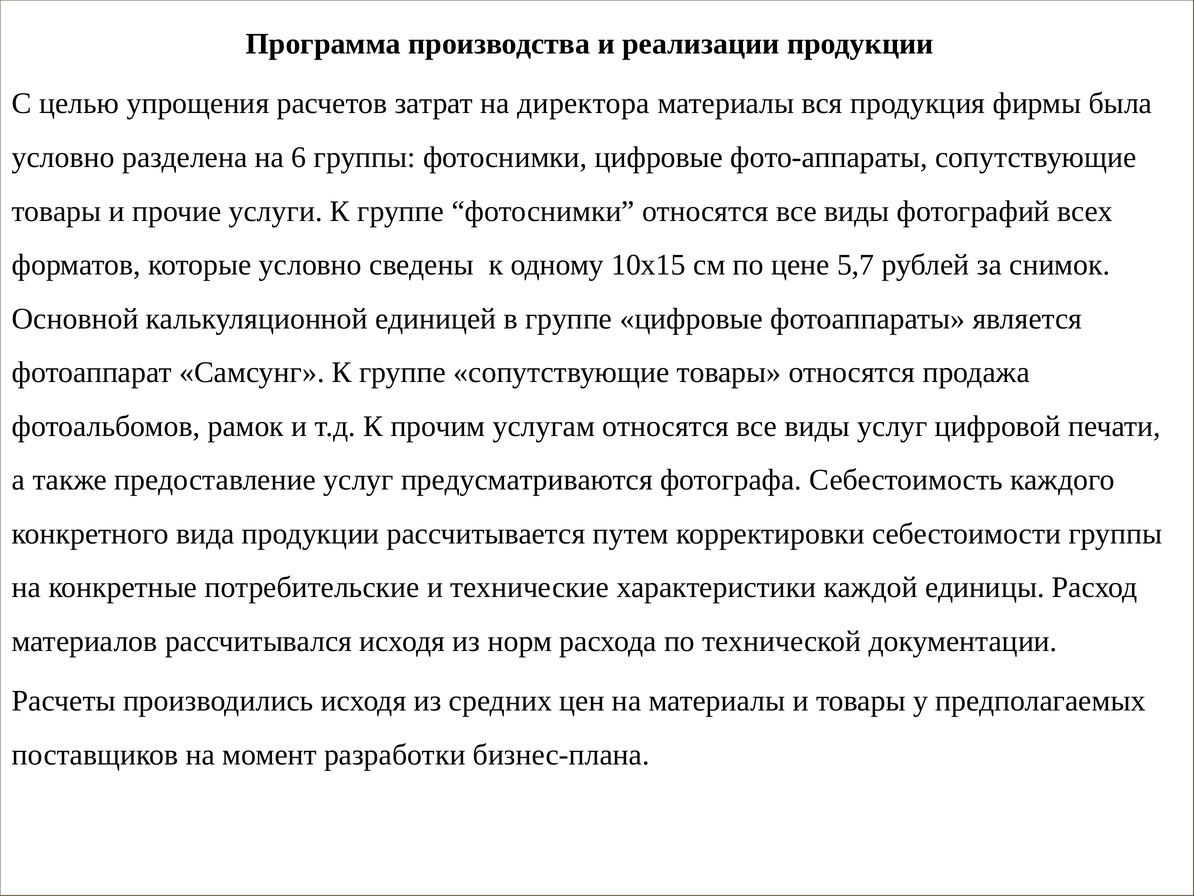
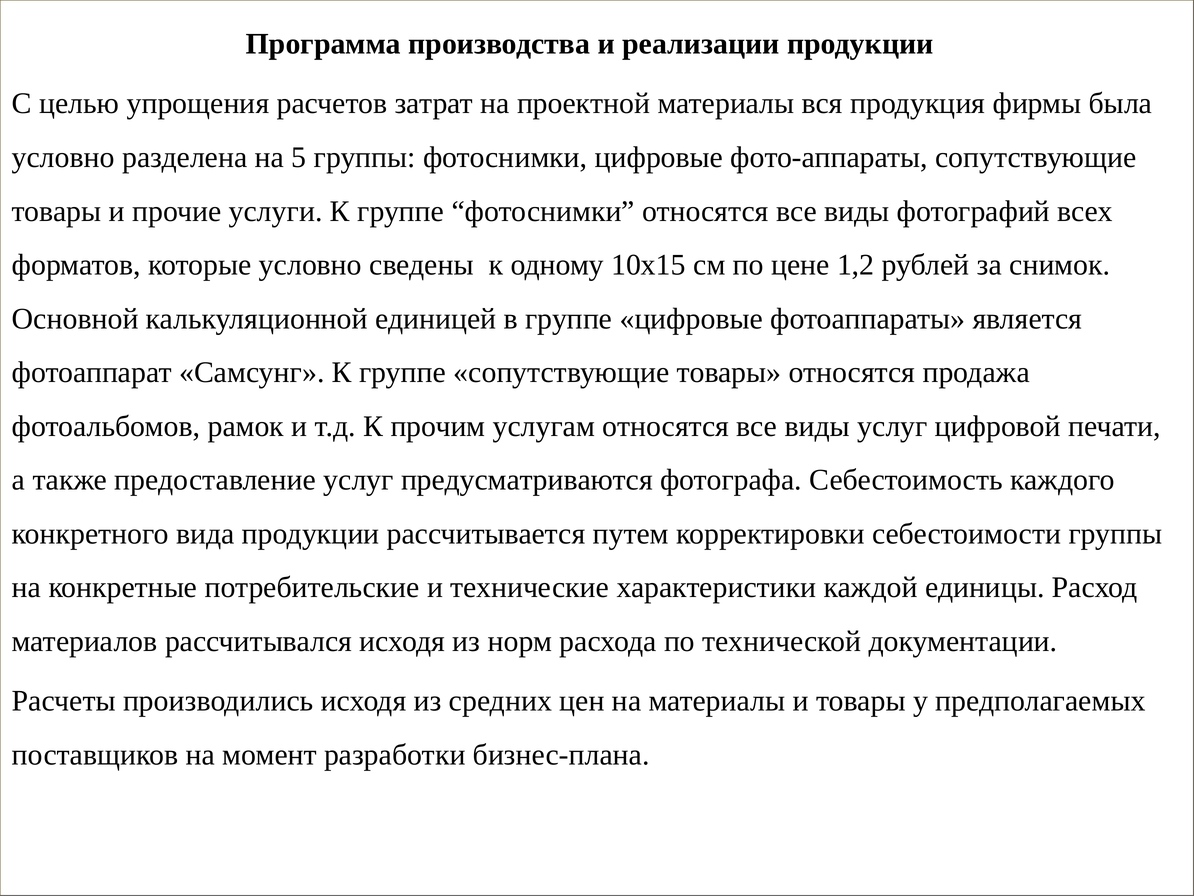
директора: директора -> проектной (584, 104)
6: 6 -> 5 (299, 157)
5,7: 5,7 -> 1,2 (856, 265)
